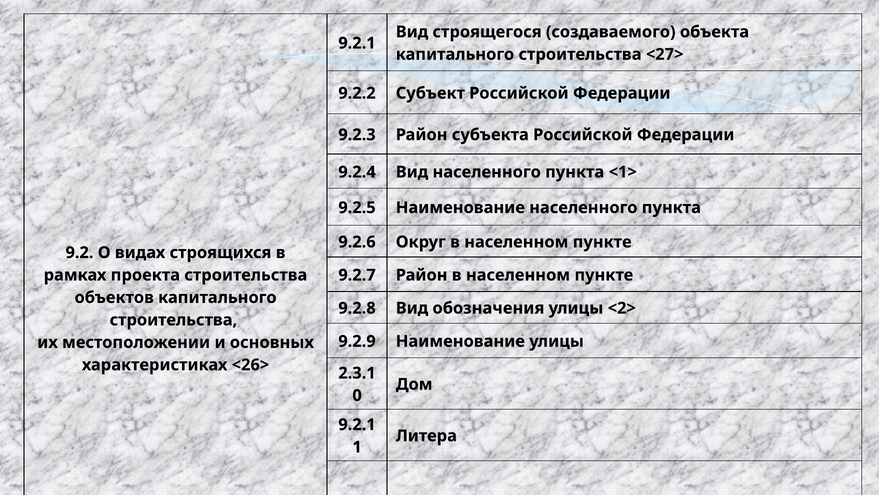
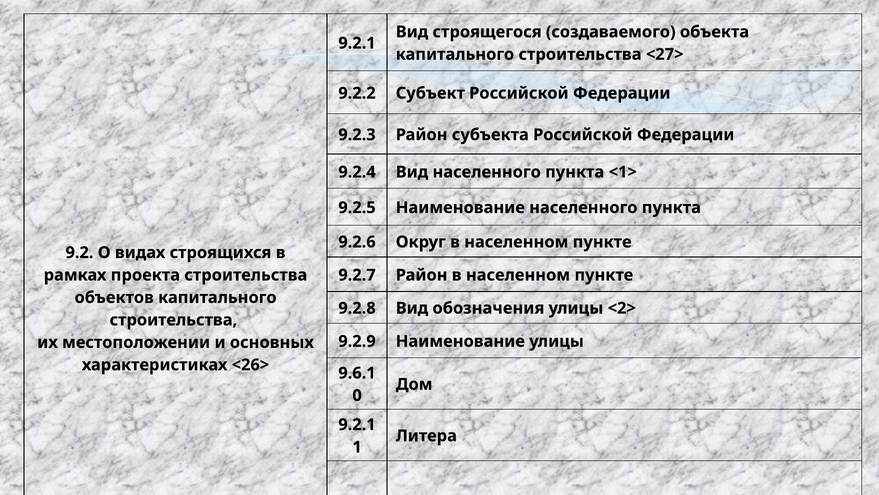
2.3.1: 2.3.1 -> 9.6.1 (357, 373)
